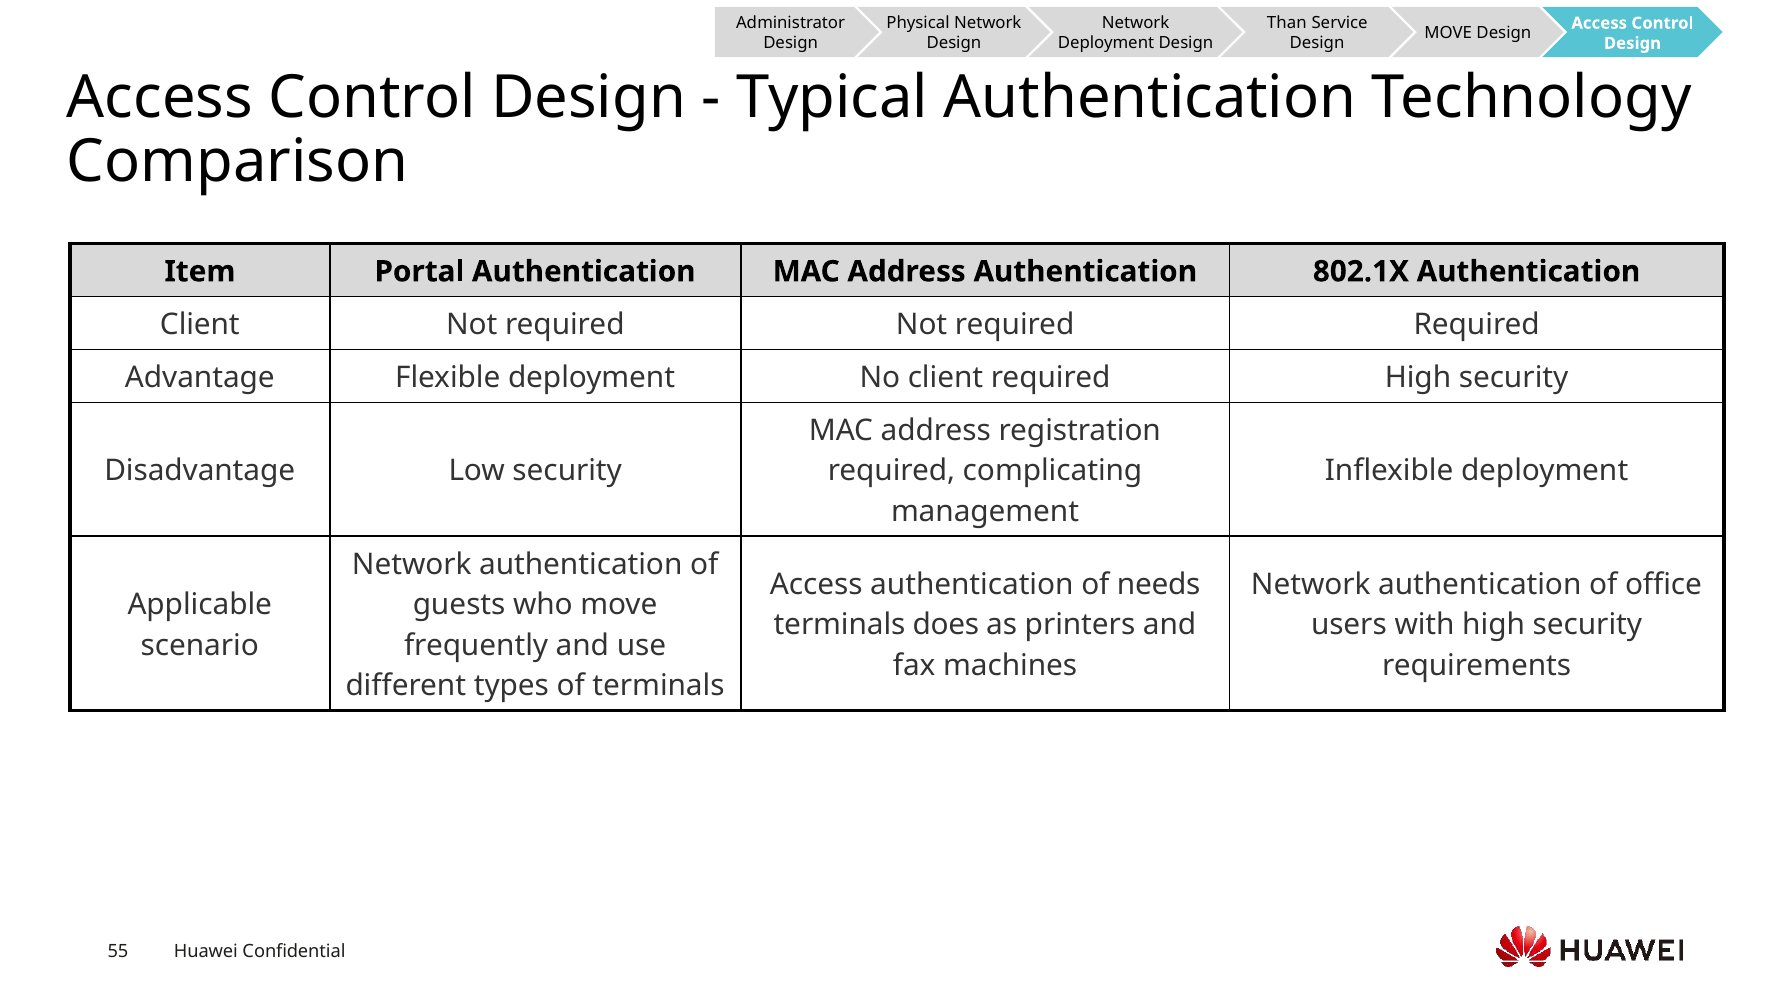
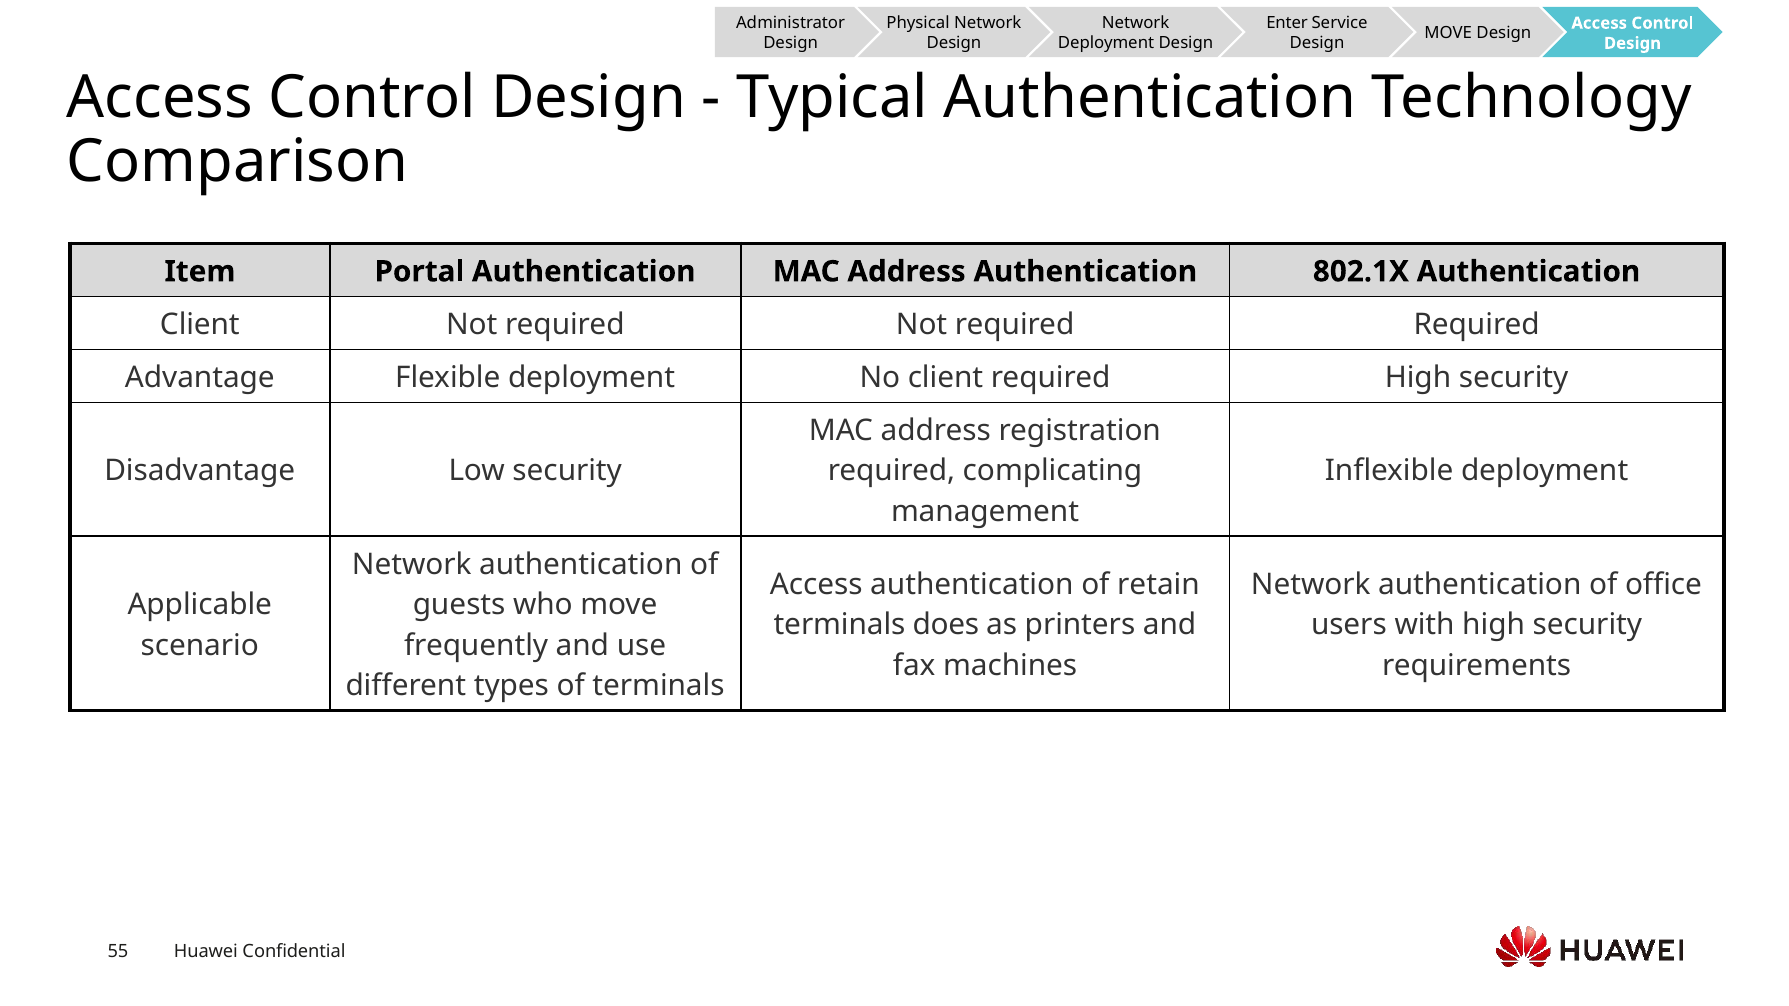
Than: Than -> Enter (1287, 23)
needs: needs -> retain (1159, 585)
